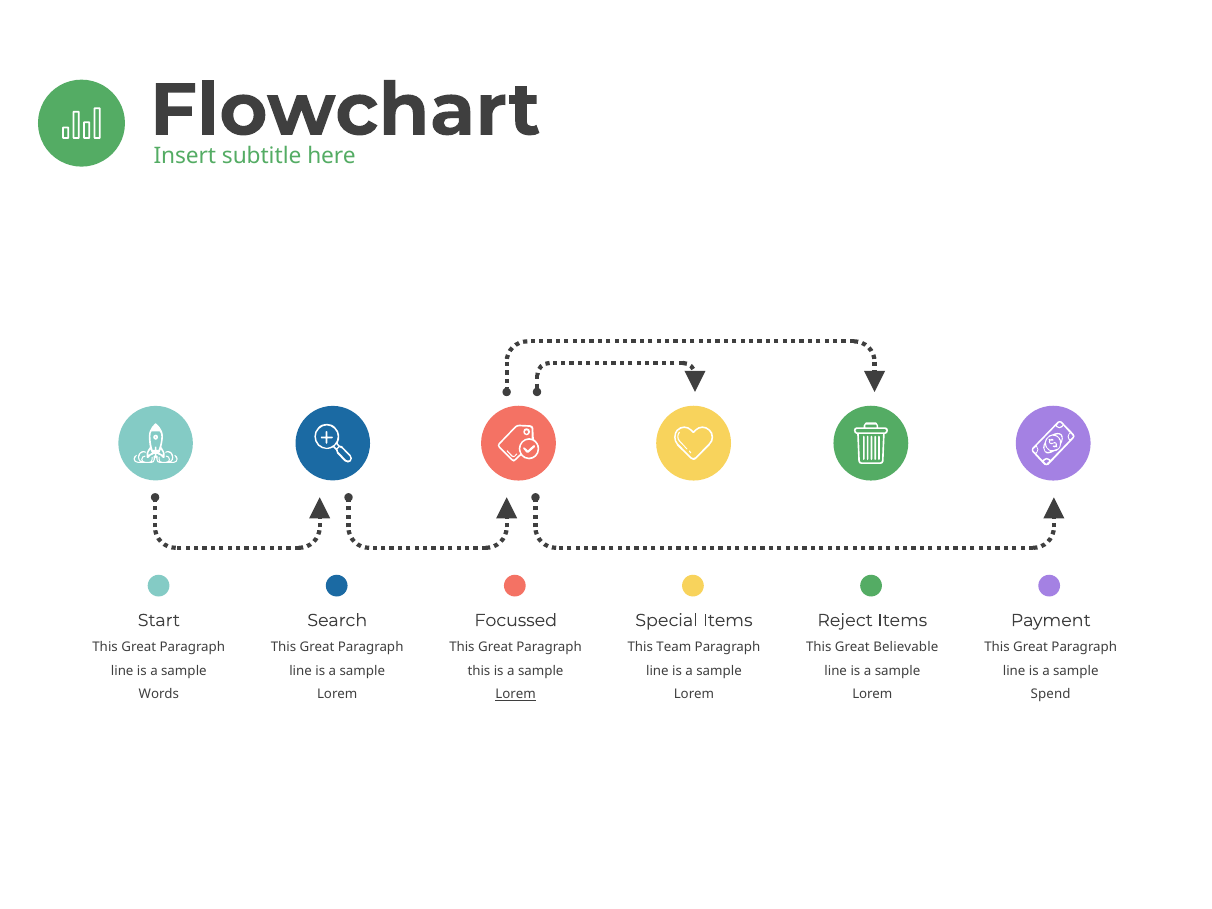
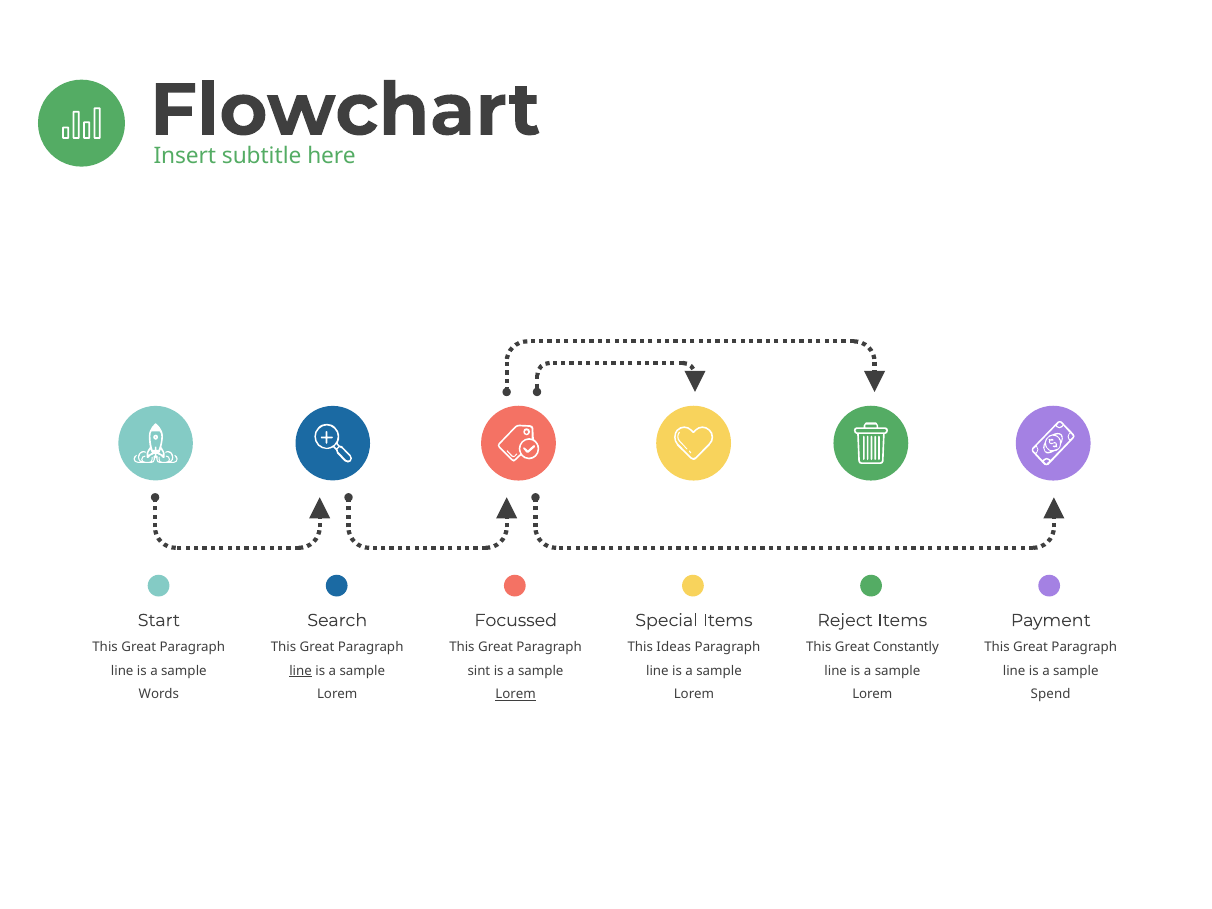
Team: Team -> Ideas (674, 647)
Believable: Believable -> Constantly (906, 647)
line underline: none -> present (301, 671)
this: this -> sint (479, 671)
